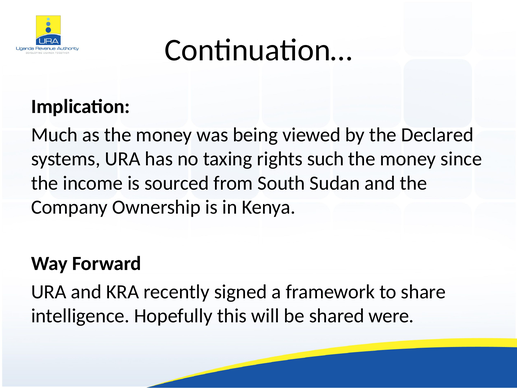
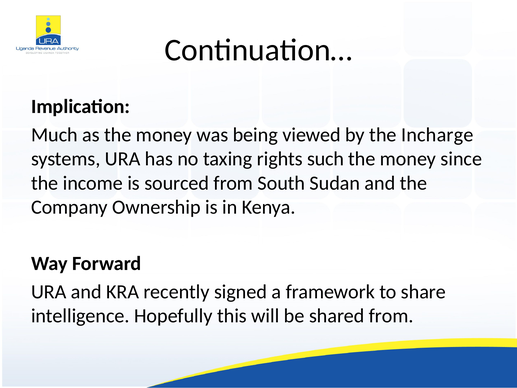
Declared: Declared -> Incharge (437, 135)
shared were: were -> from (391, 316)
